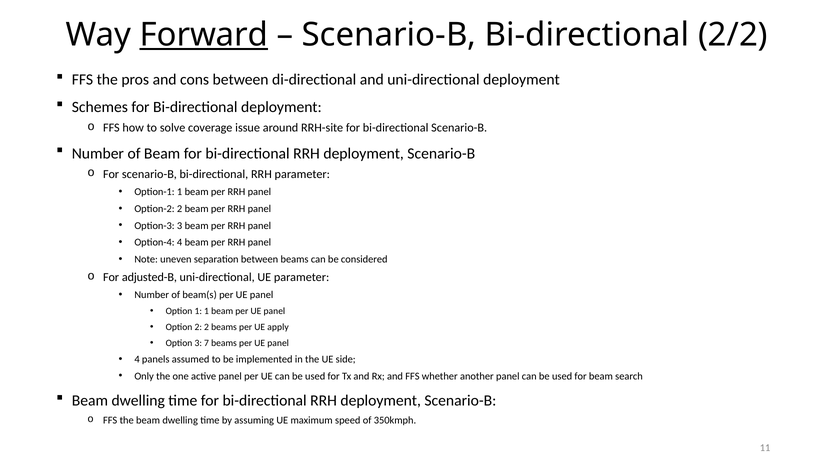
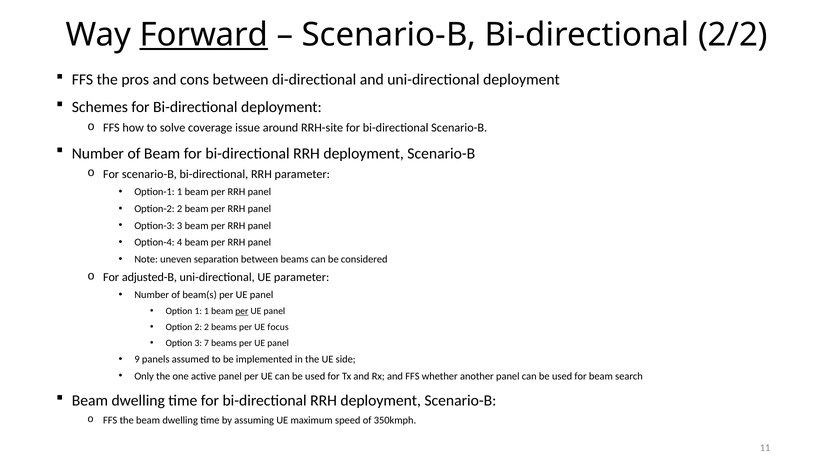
per underline: none -> present (242, 311)
apply: apply -> focus (278, 327)
4: 4 -> 9 (137, 359)
